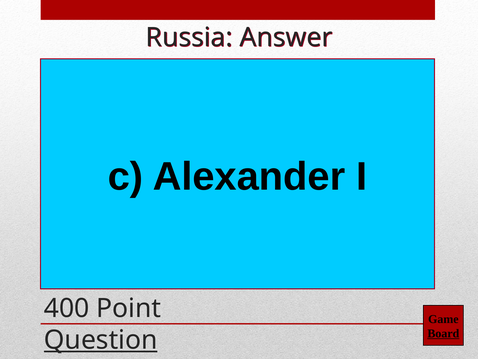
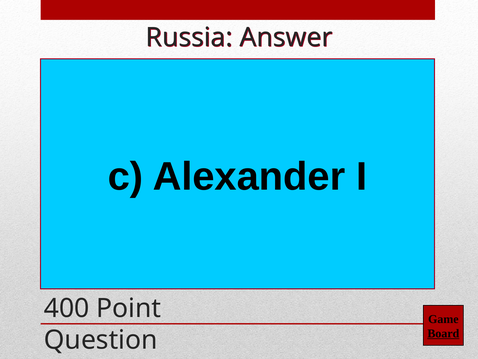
Question underline: present -> none (101, 340)
